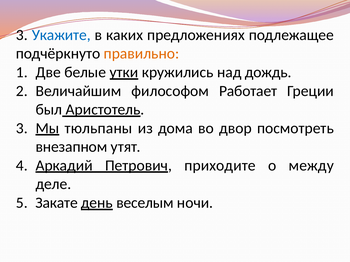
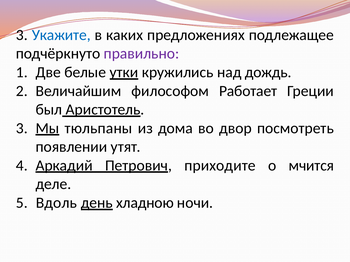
правильно colour: orange -> purple (141, 54)
внезапном: внезапном -> появлении (71, 147)
между: между -> мчится (311, 166)
Закате: Закате -> Вдоль (56, 203)
веселым: веселым -> хладною (145, 203)
